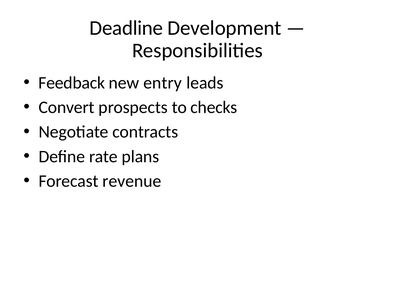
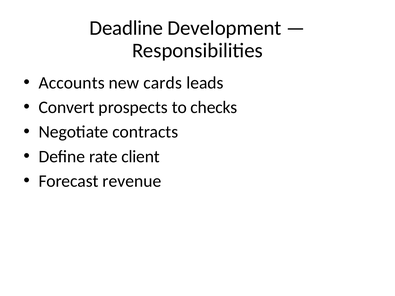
Feedback: Feedback -> Accounts (72, 83)
entry: entry -> cards (163, 83)
plans: plans -> client (140, 157)
